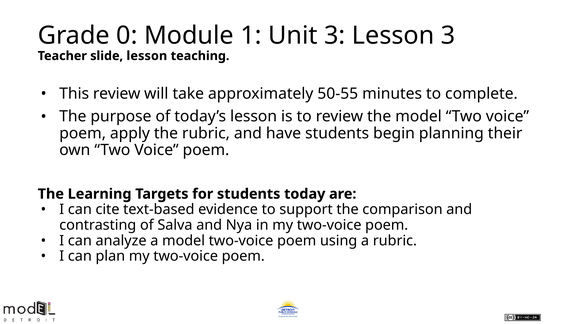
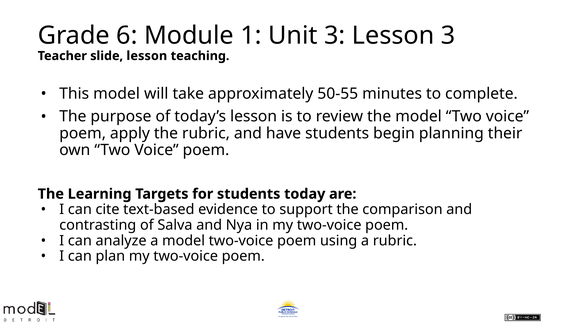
0: 0 -> 6 (127, 35)
This review: review -> model (117, 94)
